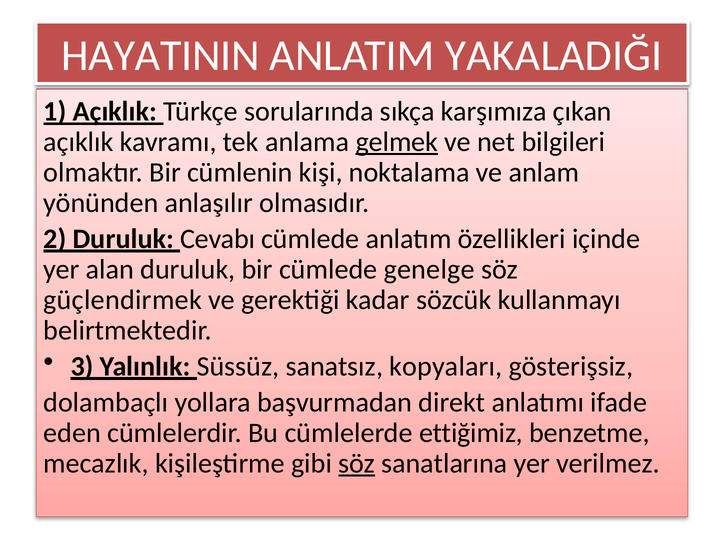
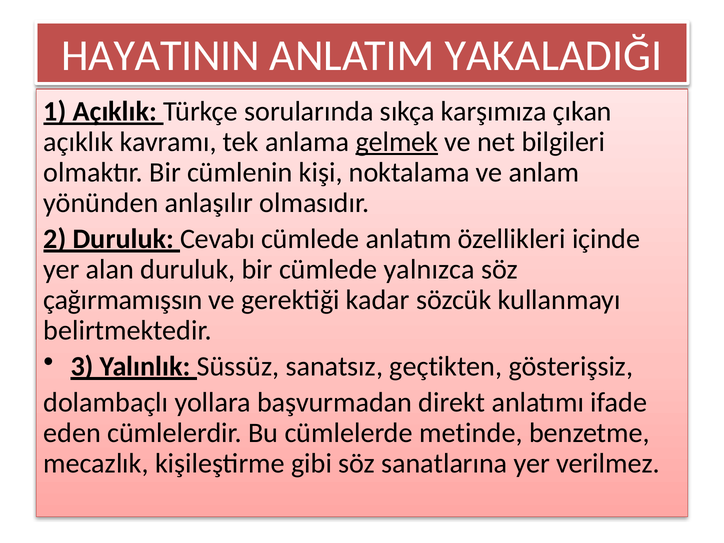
genelge: genelge -> yalnızca (429, 269)
güçlendirmek: güçlendirmek -> çağırmamışsın (123, 300)
kopyaları: kopyaları -> geçtikten (446, 366)
ettiğimiz: ettiğimiz -> metinde (471, 433)
söz underline: present -> none (357, 463)
